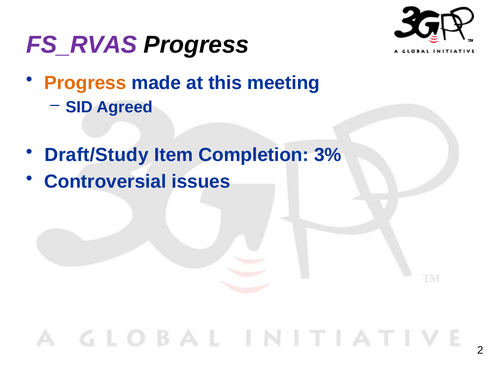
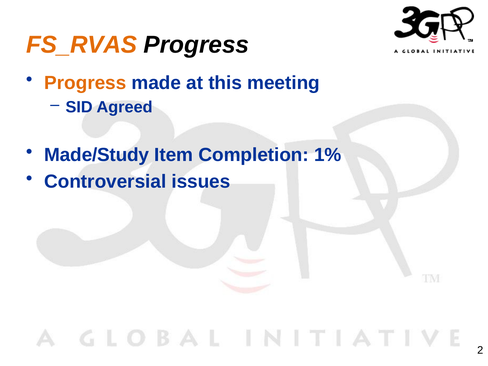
FS_RVAS colour: purple -> orange (82, 45)
Draft/Study: Draft/Study -> Made/Study (97, 155)
3%: 3% -> 1% (328, 155)
